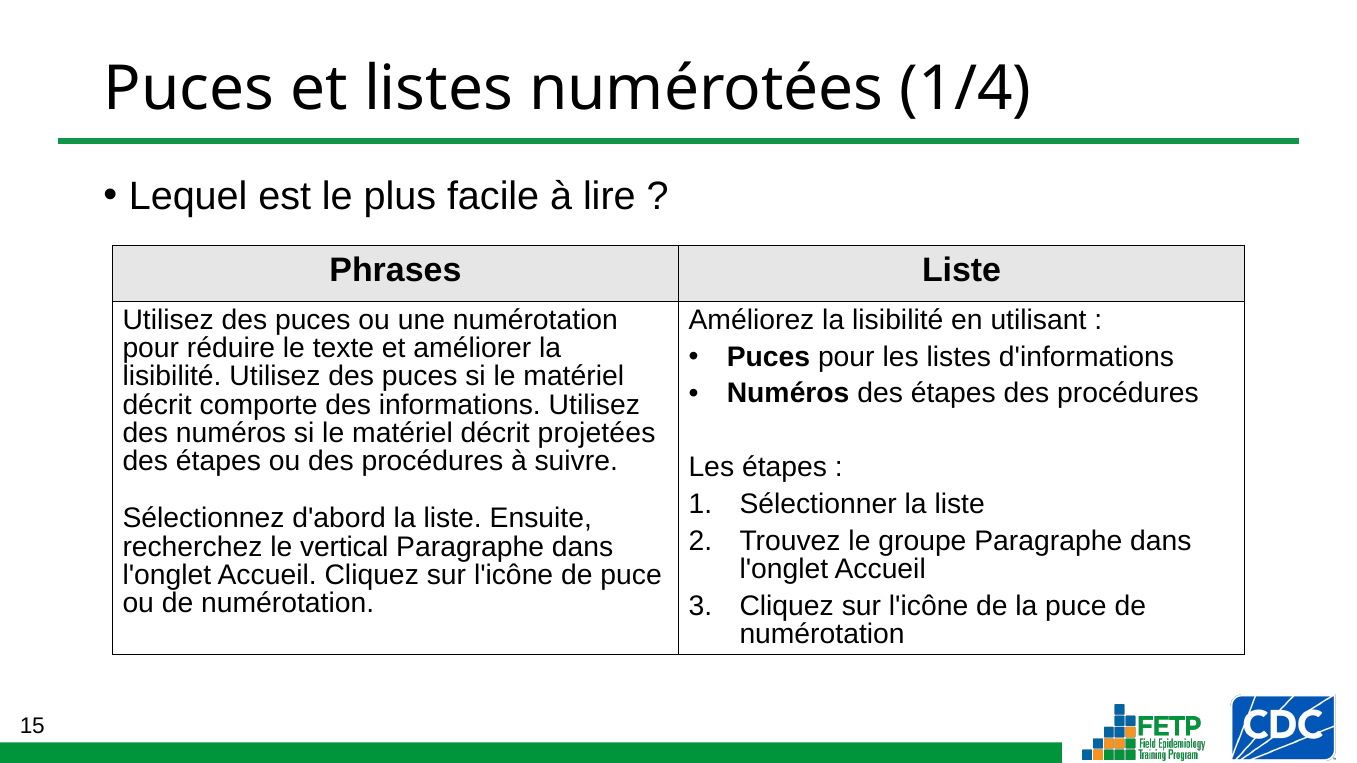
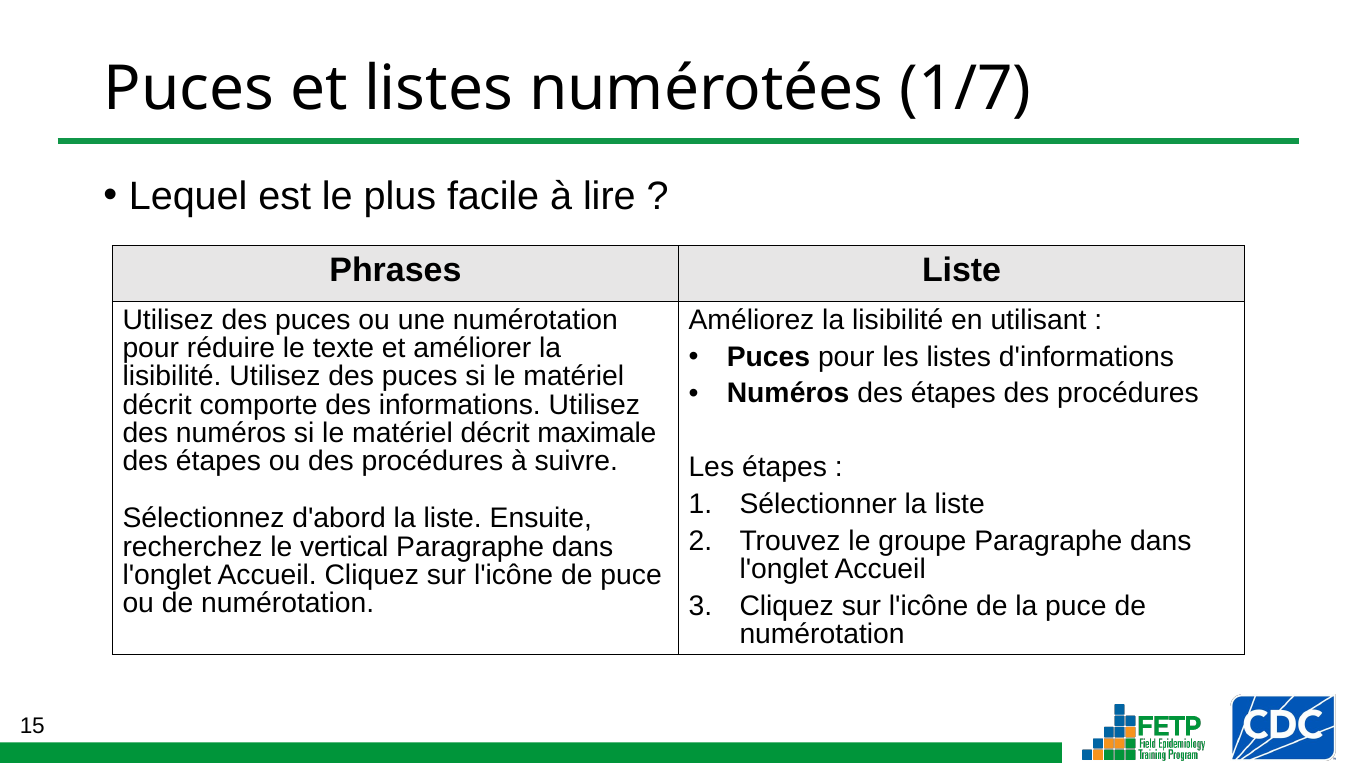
1/4: 1/4 -> 1/7 (966, 89)
projetées: projetées -> maximale (597, 433)
